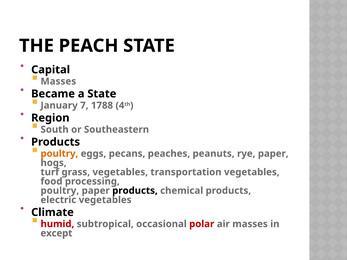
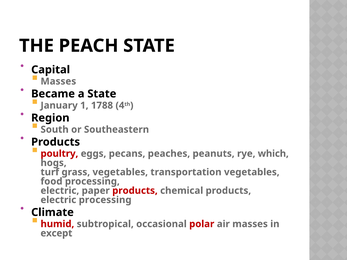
7: 7 -> 1 (84, 106)
poultry colour: orange -> red (59, 154)
rye paper: paper -> which (273, 154)
poultry: poultry -> electric (60, 191)
products colour: black -> red (135, 191)
electric vegetables: vegetables -> processing (105, 200)
